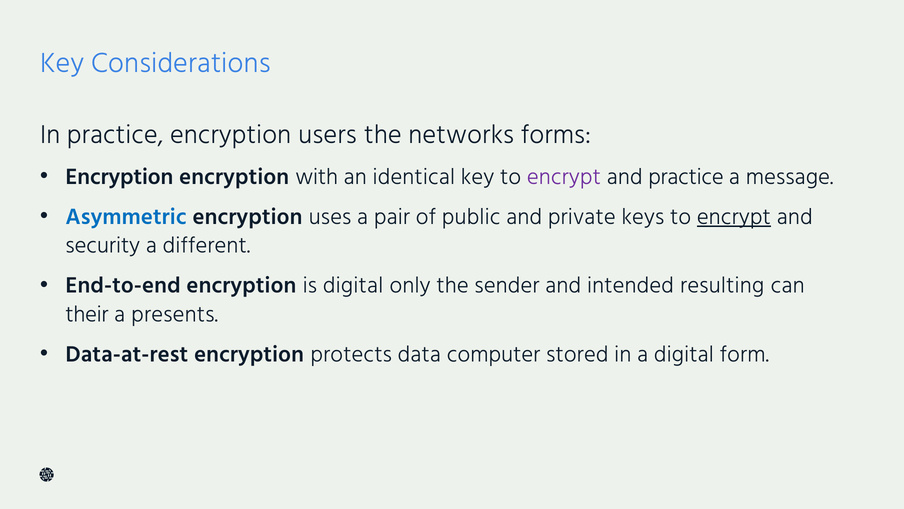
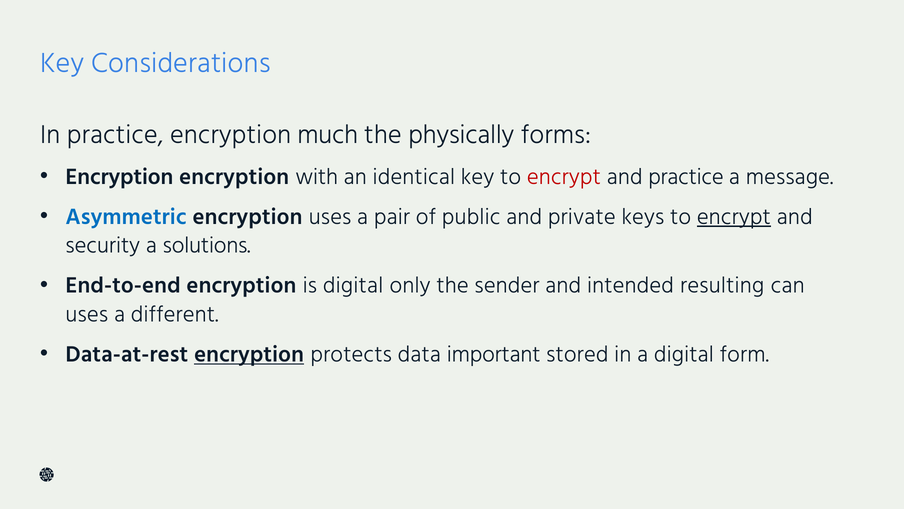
users: users -> much (328, 134)
networks: networks -> physically (461, 134)
encrypt colour: purple -> red (564, 176)
different: different -> solutions (207, 245)
their: their -> uses (87, 314)
presents: presents -> different (175, 314)
encryption underline: none -> present (249, 354)
computer: computer -> important (494, 354)
